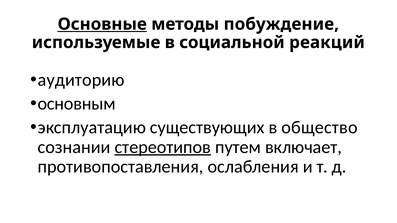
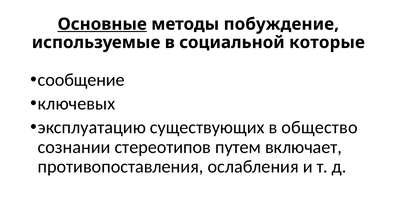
реакций: реакций -> которые (327, 43)
аудиторию: аудиторию -> сообщение (81, 80)
основным: основным -> ключевых (76, 104)
стереотипов underline: present -> none (163, 147)
